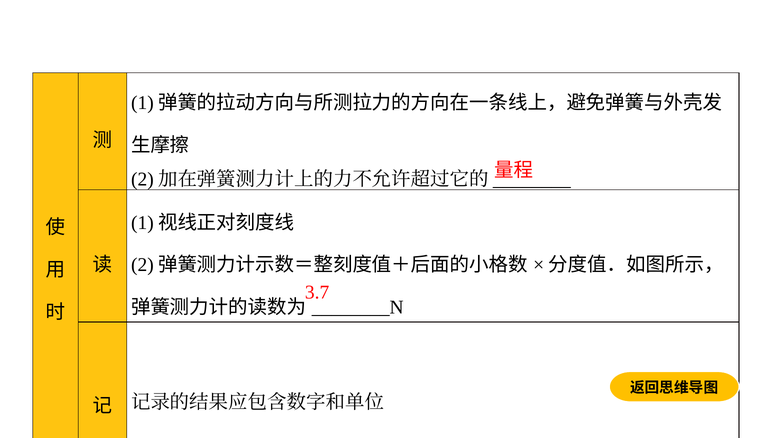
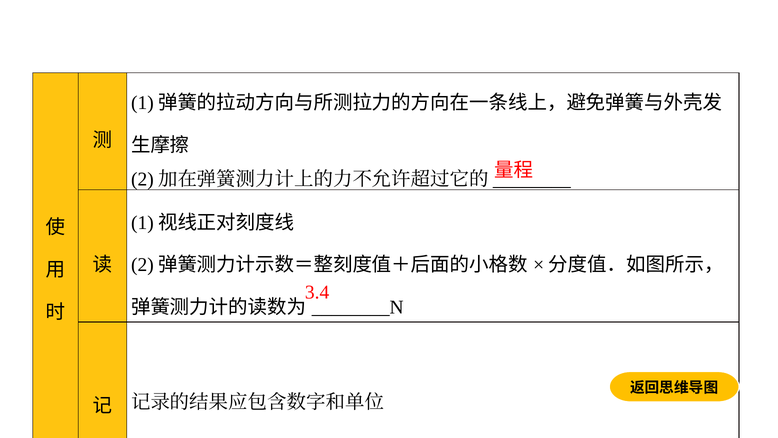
3.7: 3.7 -> 3.4 (317, 292)
